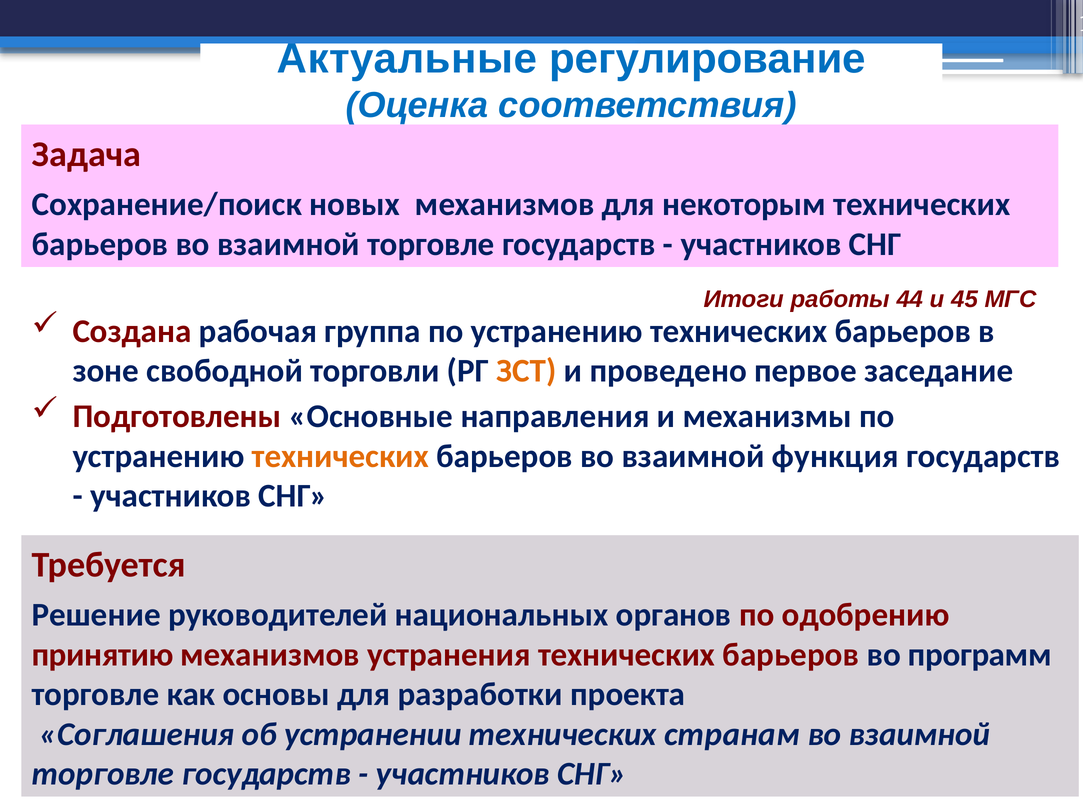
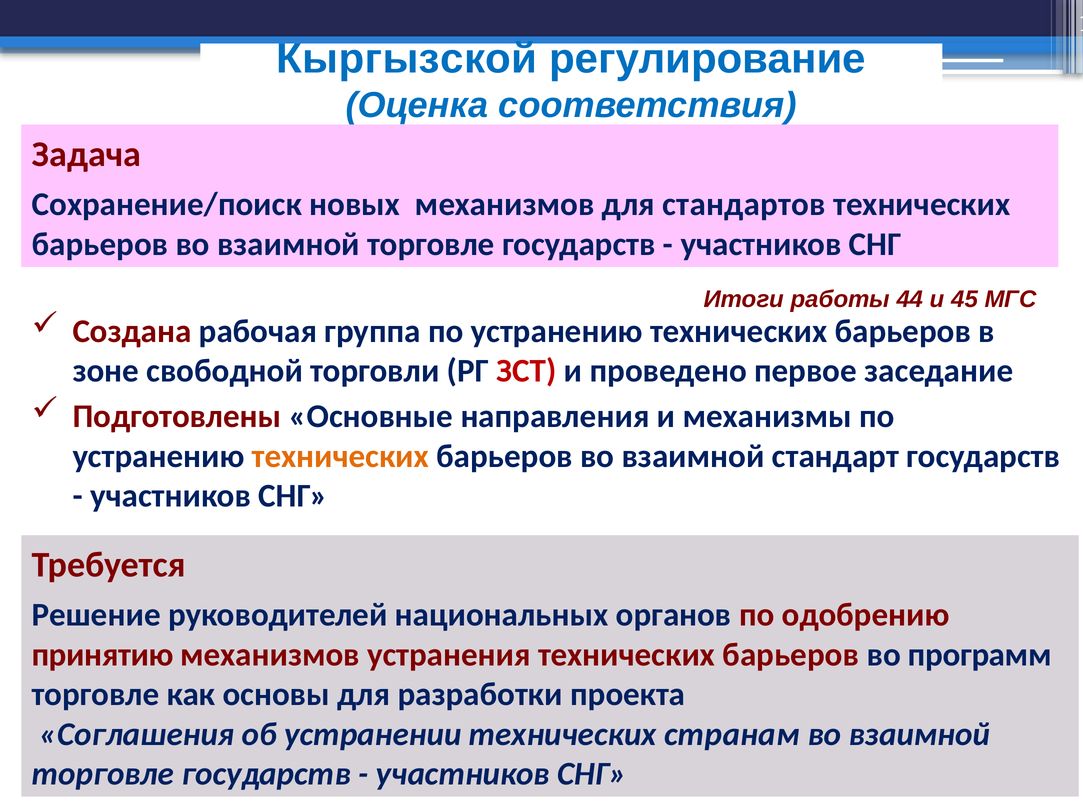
Актуальные: Актуальные -> Кыргызской (407, 59)
некоторым: некоторым -> стандартов (744, 204)
ЗСТ colour: orange -> red (527, 371)
функция: функция -> стандарт (835, 456)
